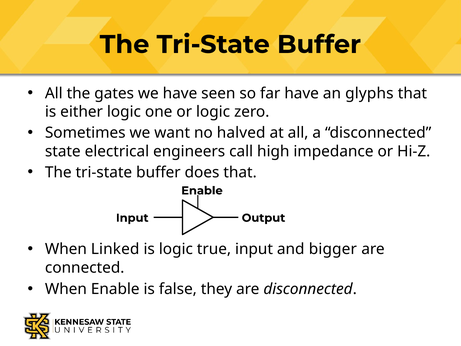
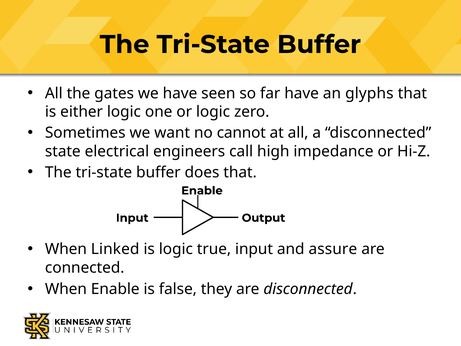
halved: halved -> cannot (241, 133)
bigger: bigger -> assure (333, 249)
